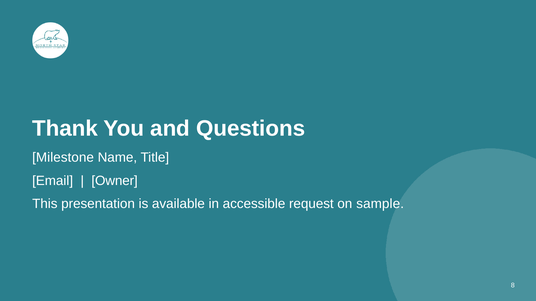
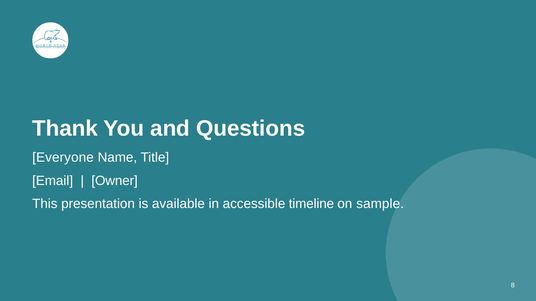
Milestone: Milestone -> Everyone (63, 158)
request: request -> timeline (311, 204)
